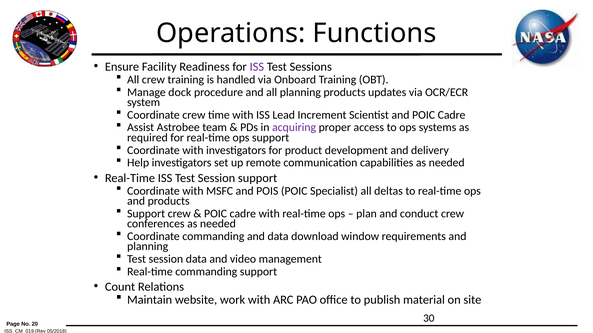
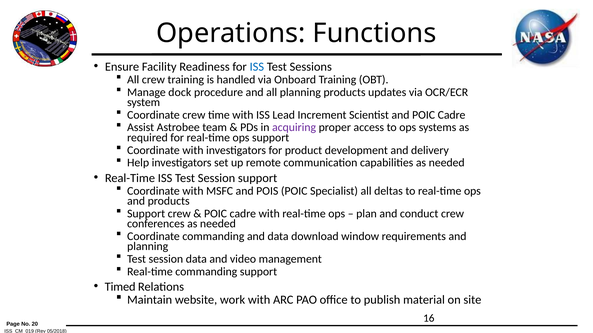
ISS colour: purple -> blue (257, 67)
Count: Count -> Timed (120, 287)
30: 30 -> 16 (429, 319)
